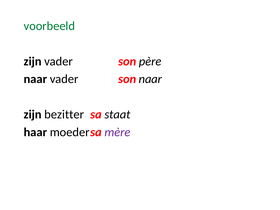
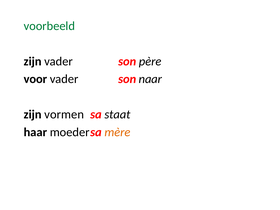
naar: naar -> voor (35, 79)
bezitter: bezitter -> vormen (64, 114)
mère colour: purple -> orange (117, 132)
